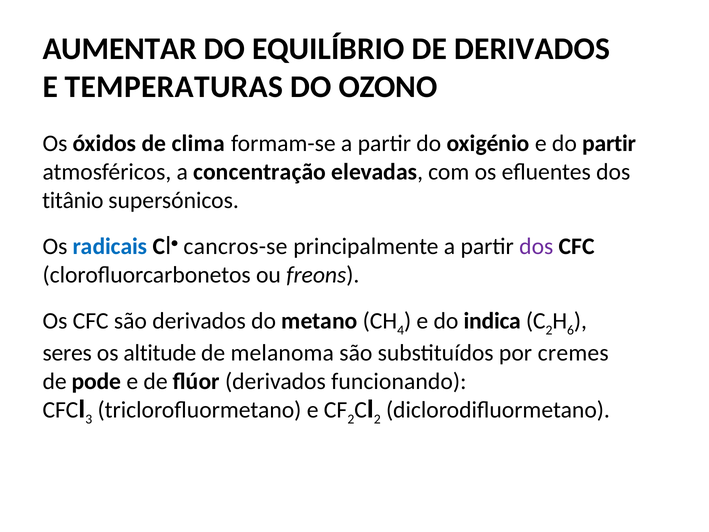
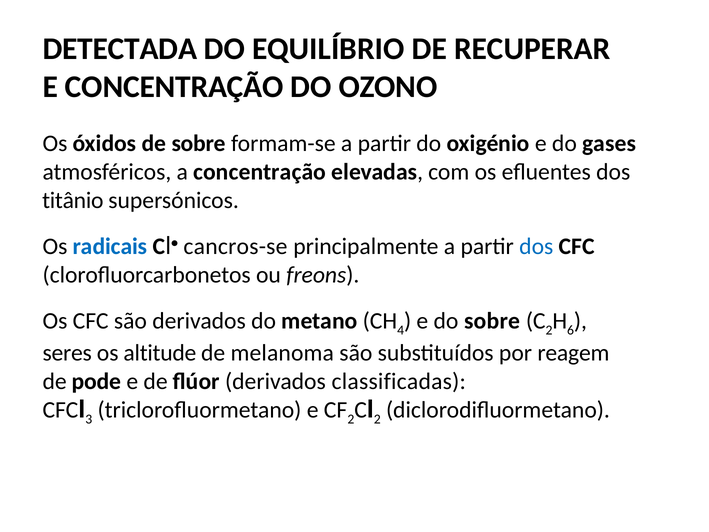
AUMENTAR: AUMENTAR -> DETECTADA (120, 49)
DE DERIVADOS: DERIVADOS -> RECUPERAR (532, 49)
E TEMPERATURAS: TEMPERATURAS -> CONCENTRAÇÃO (174, 87)
de clima: clima -> sobre (199, 143)
do partir: partir -> gases (609, 143)
dos colour: purple -> blue (536, 246)
do indica: indica -> sobre (492, 321)
cremes: cremes -> reagem (573, 353)
funcionando: funcionando -> classificadas (399, 381)
